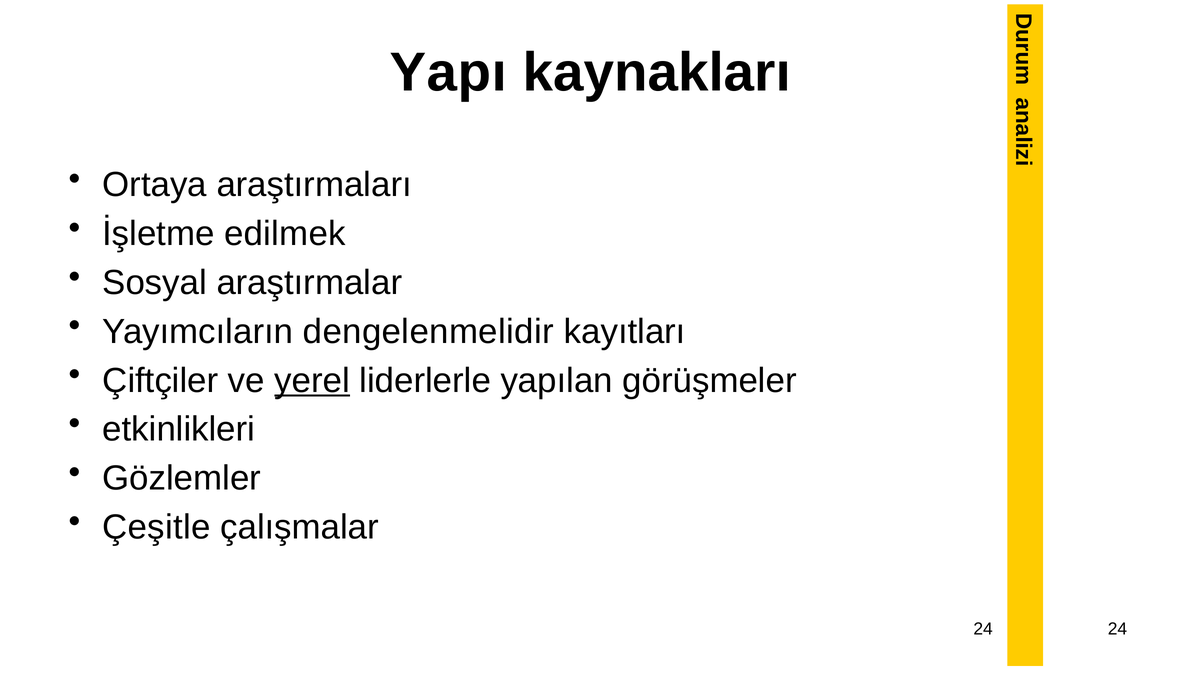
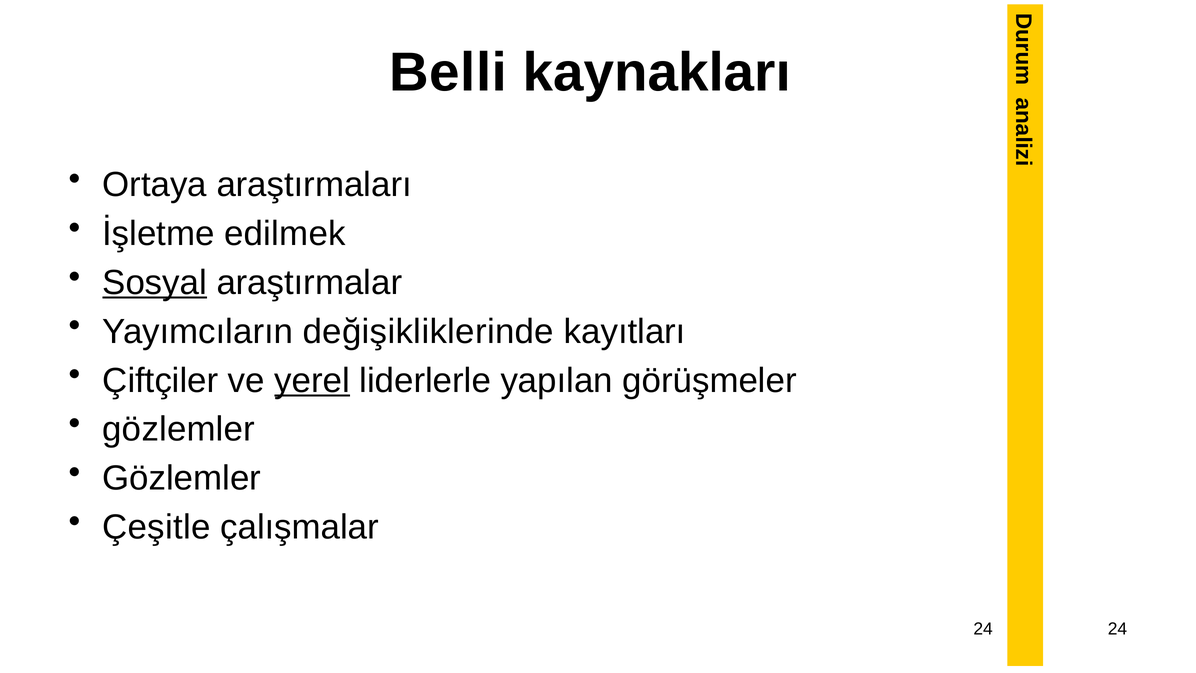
Yapı: Yapı -> Belli (448, 72)
Sosyal underline: none -> present (155, 283)
dengelenmelidir: dengelenmelidir -> değişikliklerinde (428, 331)
etkinlikleri: etkinlikleri -> gözlemler (179, 429)
